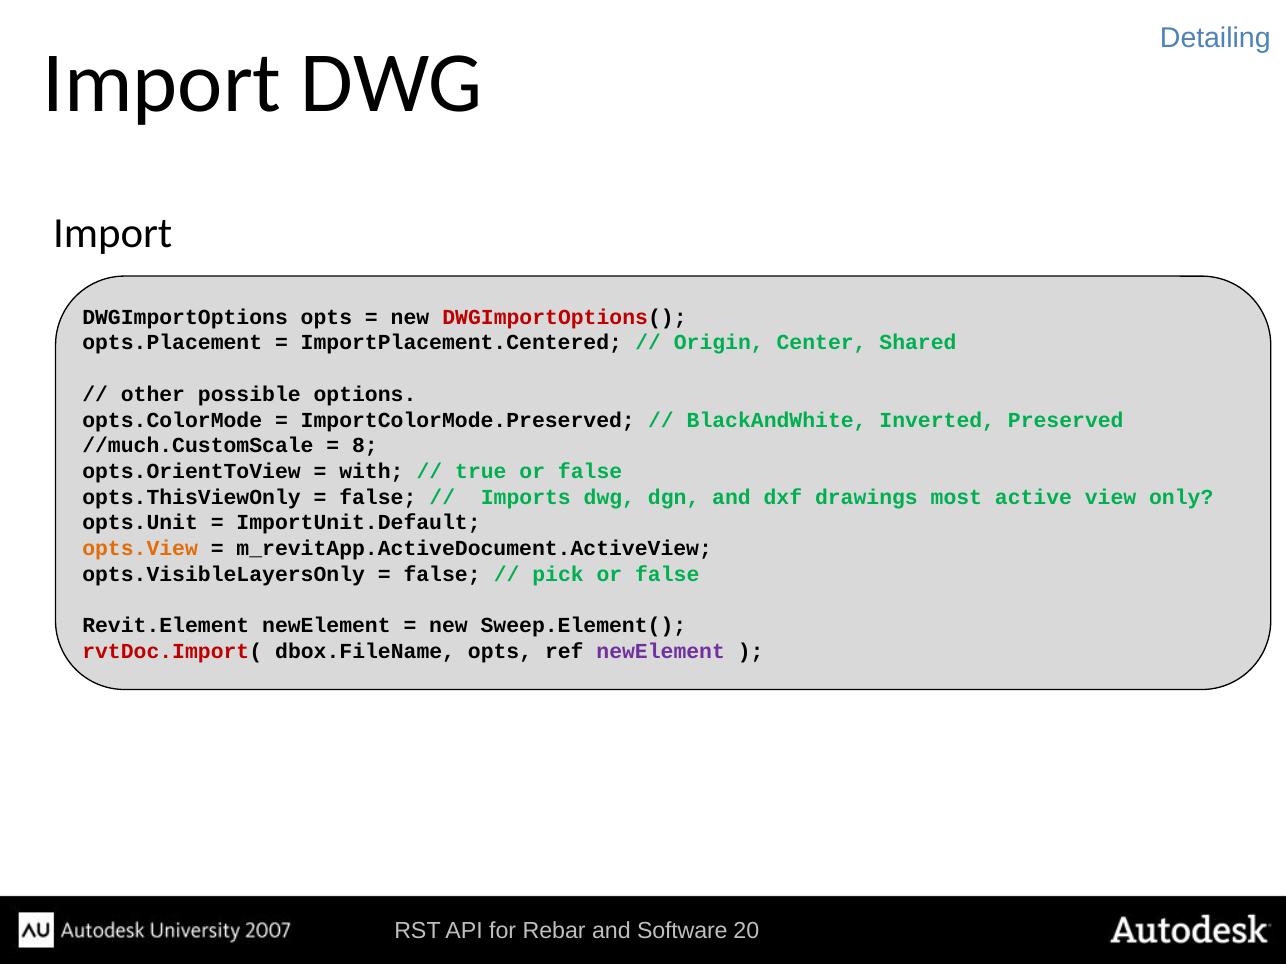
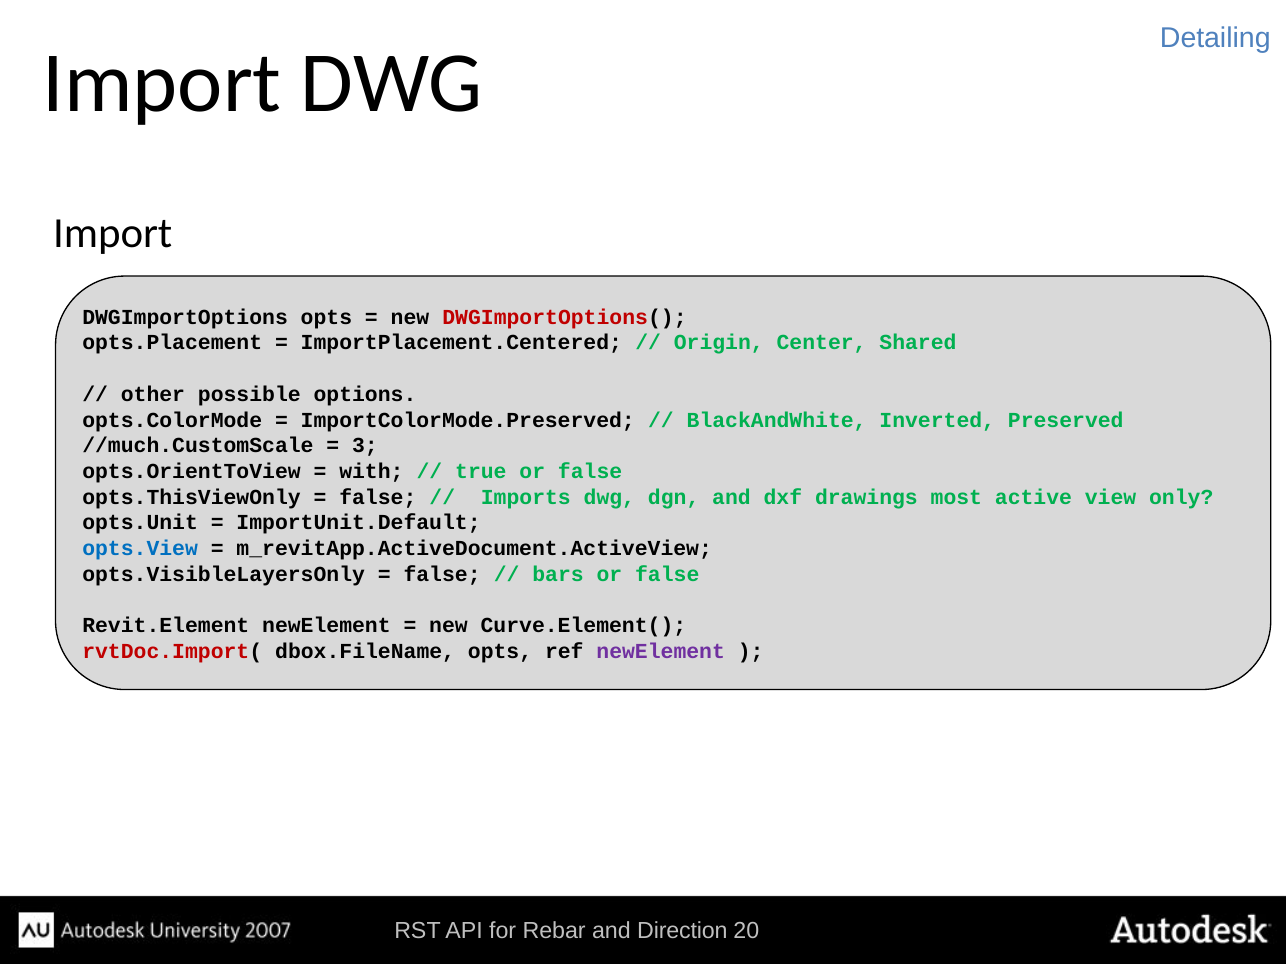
8: 8 -> 3 (365, 446)
opts.View colour: orange -> blue (140, 549)
pick: pick -> bars (558, 575)
Sweep.Element(: Sweep.Element( -> Curve.Element( (583, 626)
Software: Software -> Direction (682, 932)
